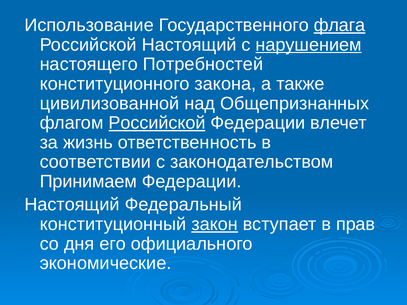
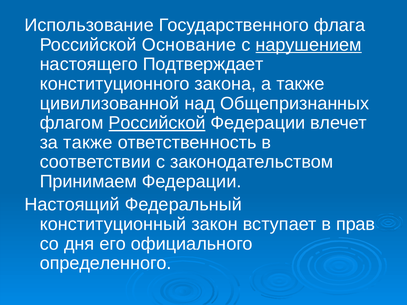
флага underline: present -> none (340, 25)
Российской Настоящий: Настоящий -> Основание (189, 45)
Потребностей: Потребностей -> Подтверждает (203, 64)
за жизнь: жизнь -> также (88, 143)
закон underline: present -> none (215, 224)
экономические: экономические -> определенного (106, 263)
